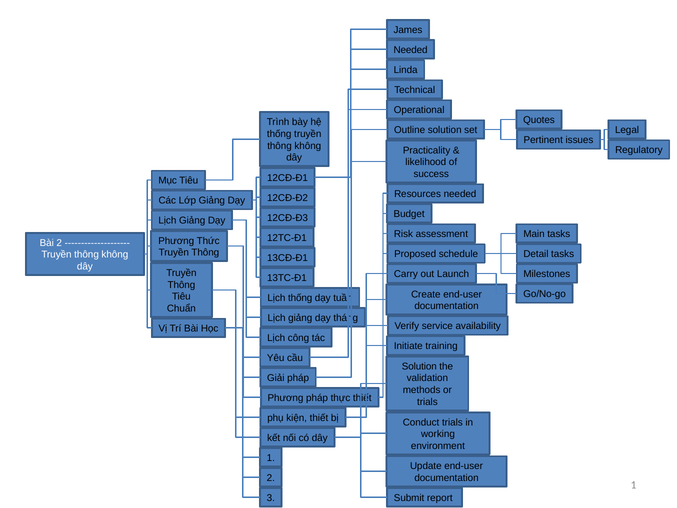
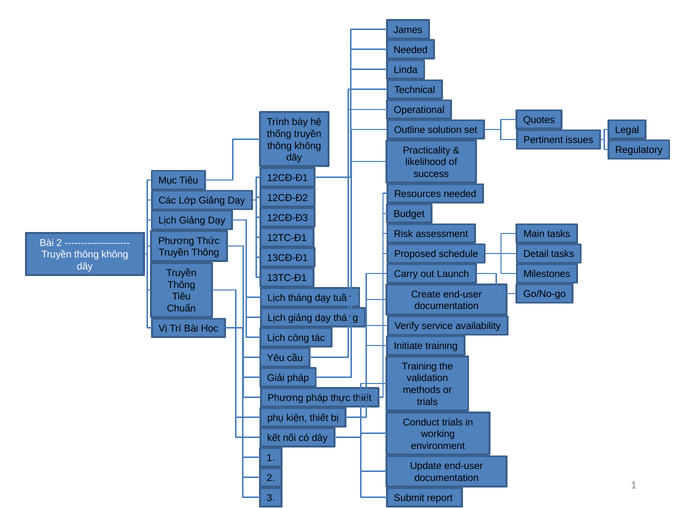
Lịch thống: thống -> tháng (300, 298)
Solution: Solution -> Training (419, 366)
